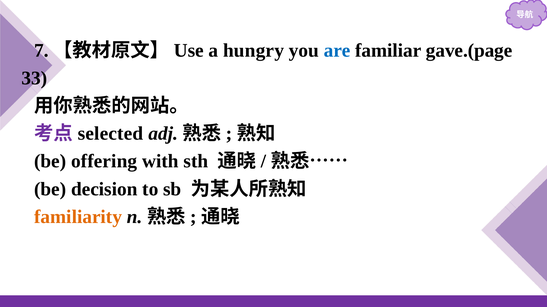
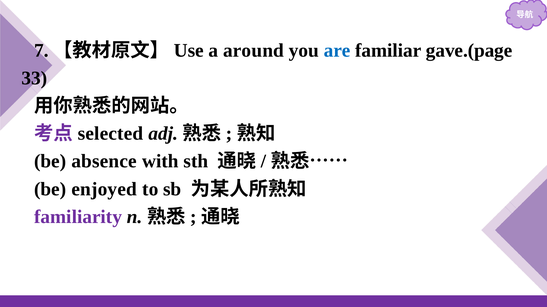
hungry: hungry -> around (254, 50)
offering: offering -> absence (104, 162)
decision: decision -> enjoyed (104, 189)
familiarity colour: orange -> purple (78, 217)
